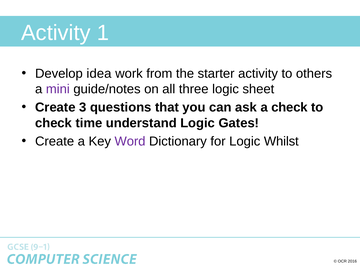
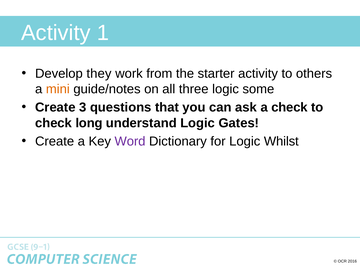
idea: idea -> they (99, 74)
mini colour: purple -> orange (58, 89)
sheet: sheet -> some (258, 89)
time: time -> long (89, 123)
